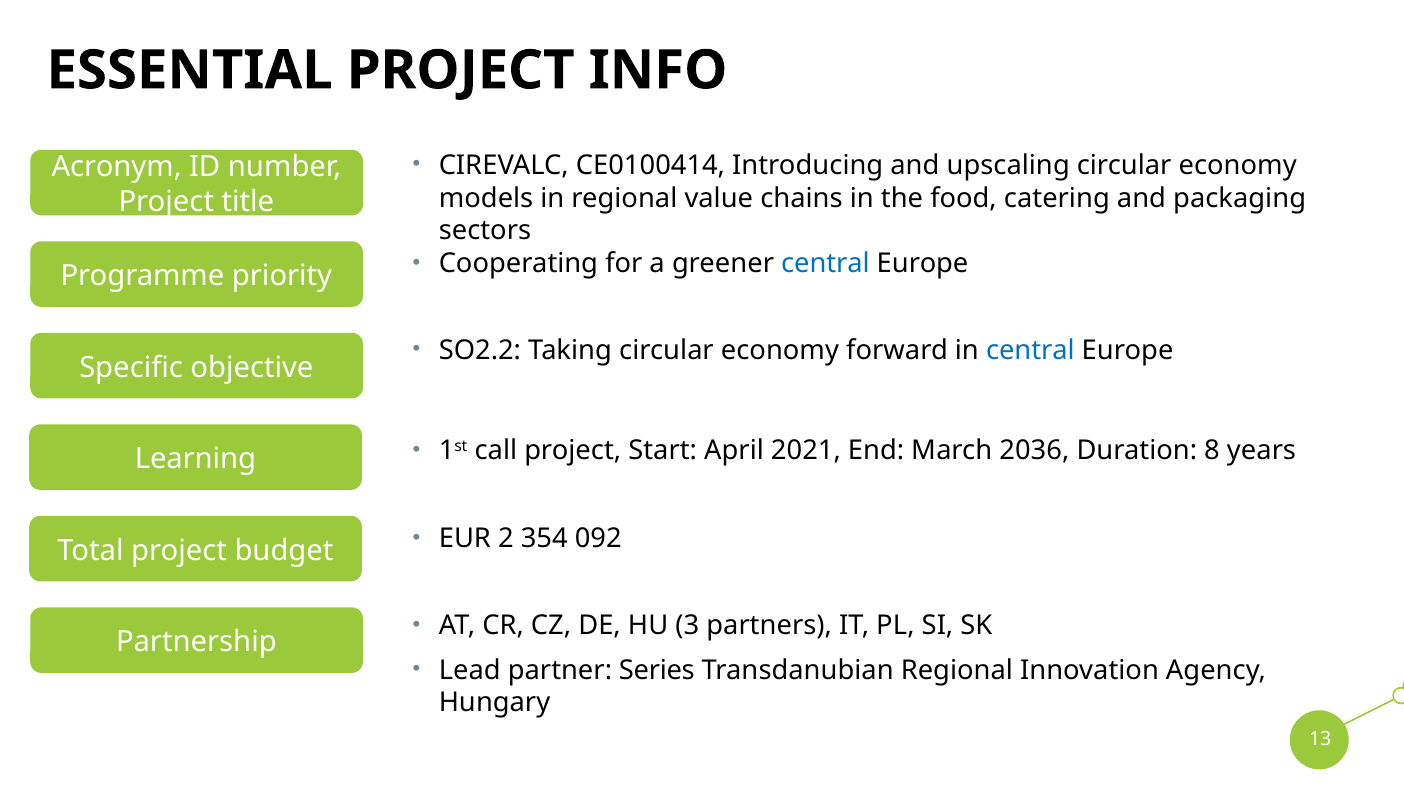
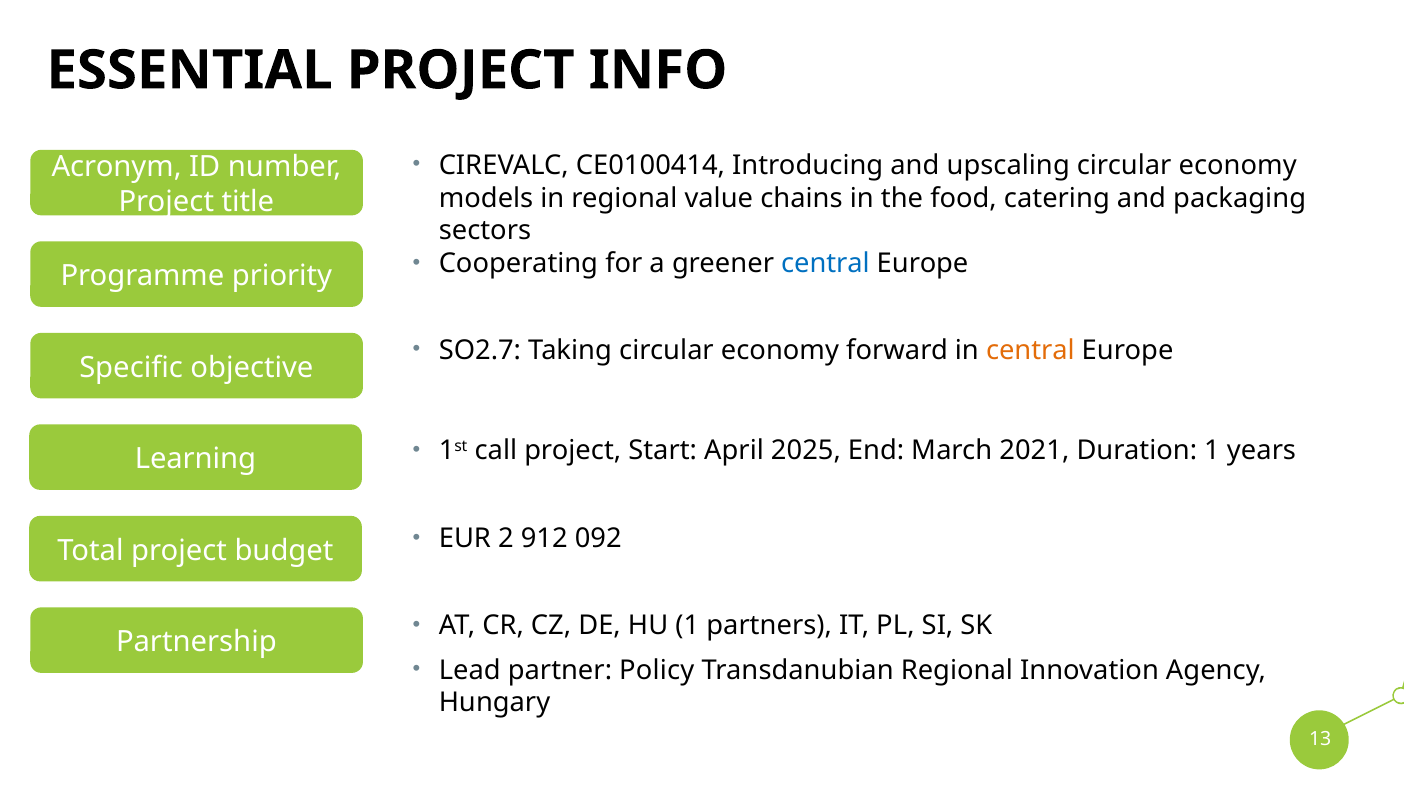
SO2.2: SO2.2 -> SO2.7 (480, 350)
central colour: blue -> orange (1030, 350)
2021: 2021 -> 2025 (806, 451)
2036: 2036 -> 2021 (1034, 451)
Duration 8: 8 -> 1 (1212, 451)
354: 354 -> 912 (544, 539)
HU 3: 3 -> 1 (687, 625)
Series: Series -> Policy (657, 670)
